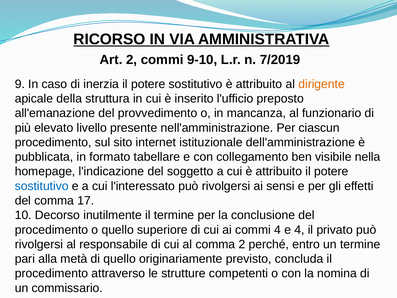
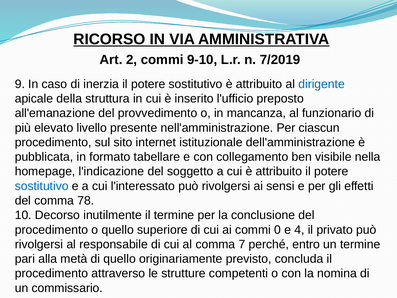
dirigente colour: orange -> blue (322, 84)
17: 17 -> 78 (86, 200)
commi 4: 4 -> 0 (278, 230)
comma 2: 2 -> 7 (242, 244)
